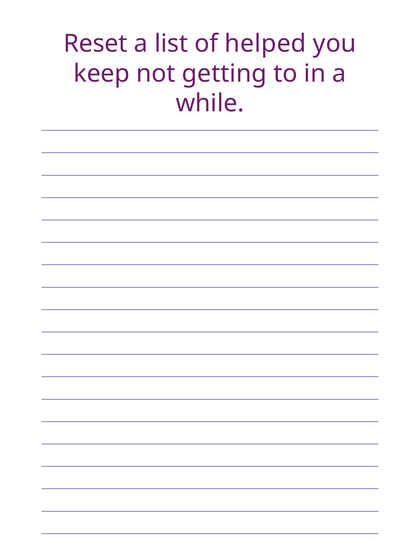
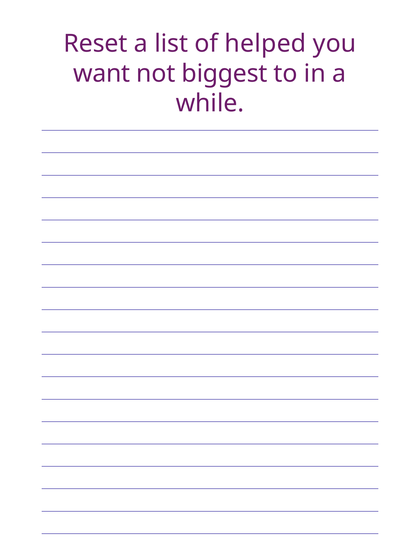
keep: keep -> want (102, 73)
getting: getting -> biggest (225, 73)
